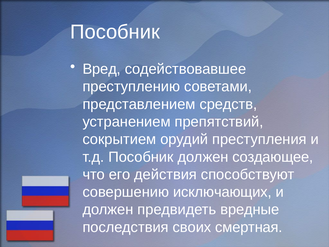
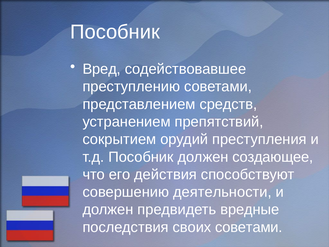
исключающих: исключающих -> деятельности (222, 192)
своих смертная: смертная -> советами (249, 227)
